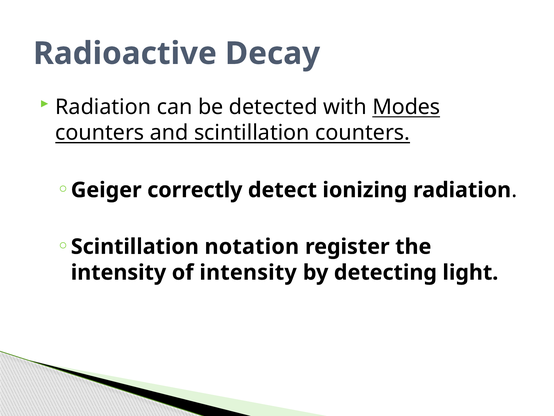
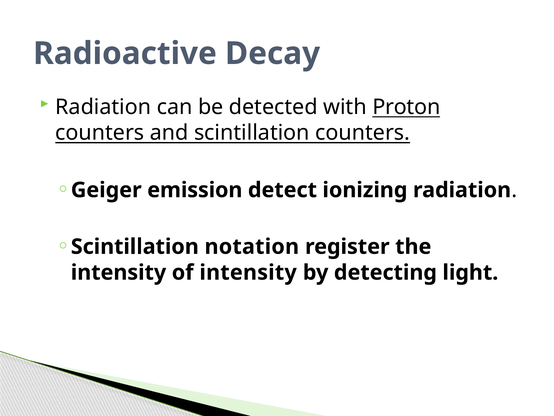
Modes: Modes -> Proton (406, 107)
correctly: correctly -> emission (195, 190)
